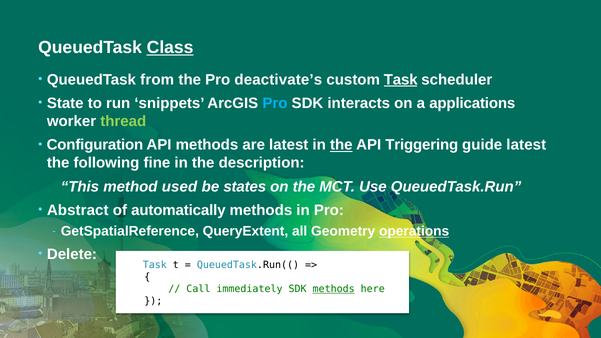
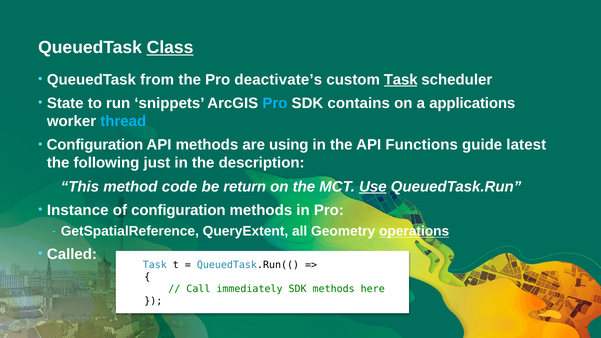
interacts: interacts -> contains (359, 103)
thread colour: light green -> light blue (123, 121)
are latest: latest -> using (289, 145)
the underline: present -> none (341, 145)
Triggering: Triggering -> Functions (422, 145)
fine: fine -> just (157, 163)
used: used -> code (180, 187)
states: states -> return (245, 187)
Use underline: none -> present (373, 187)
Abstract: Abstract -> Instance (78, 210)
of automatically: automatically -> configuration (178, 210)
Delete: Delete -> Called (72, 254)
methods underline: present -> none (334, 289)
